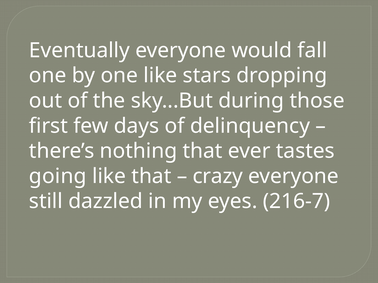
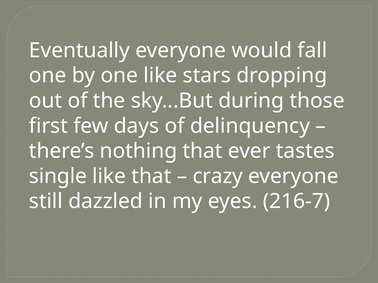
going: going -> single (58, 176)
